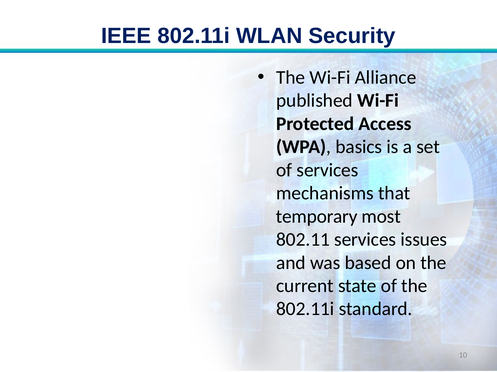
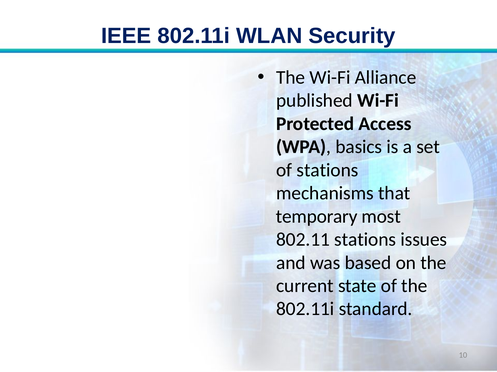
of services: services -> stations (327, 170)
802.11 services: services -> stations (365, 240)
